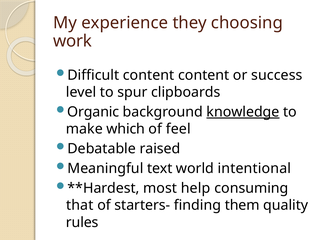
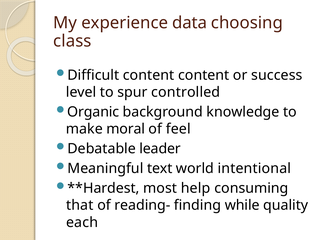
they: they -> data (190, 23)
work: work -> class (72, 41)
clipboards: clipboards -> controlled (186, 92)
knowledge underline: present -> none (243, 112)
which: which -> moral (126, 129)
raised: raised -> leader (160, 148)
starters-: starters- -> reading- (142, 205)
them: them -> while (242, 205)
rules: rules -> each (82, 222)
